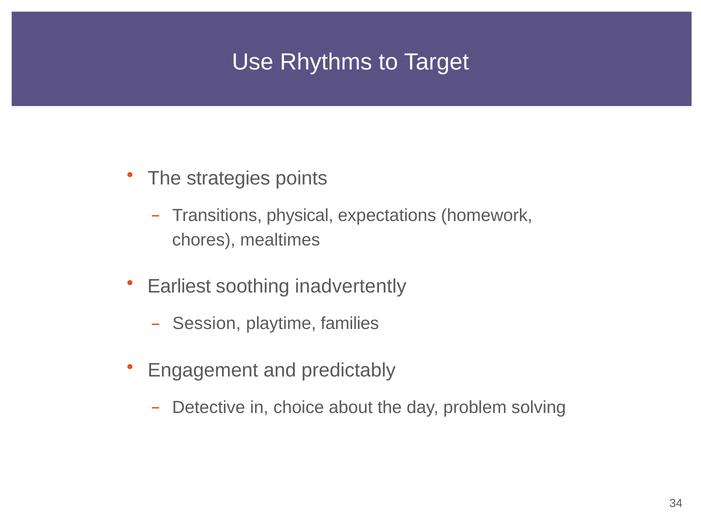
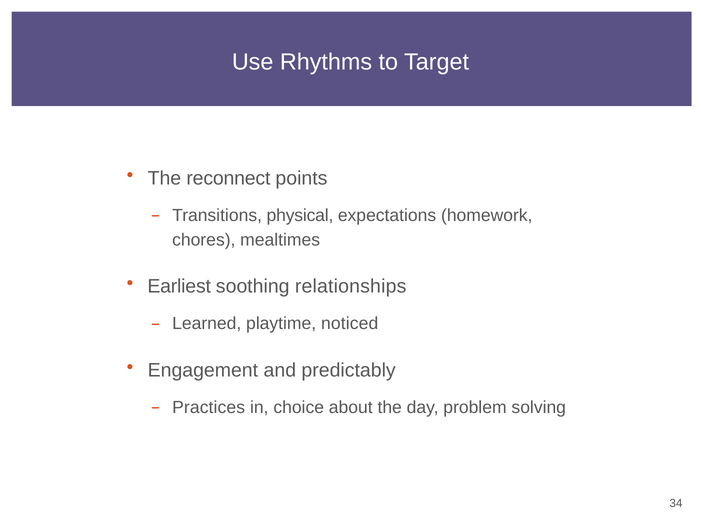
strategies: strategies -> reconnect (228, 178)
inadvertently: inadvertently -> relationships (351, 286)
Session: Session -> Learned (207, 323)
families: families -> noticed (350, 323)
Detective: Detective -> Practices (209, 407)
